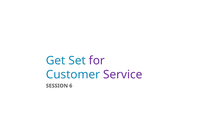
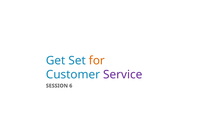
for colour: purple -> orange (97, 61)
